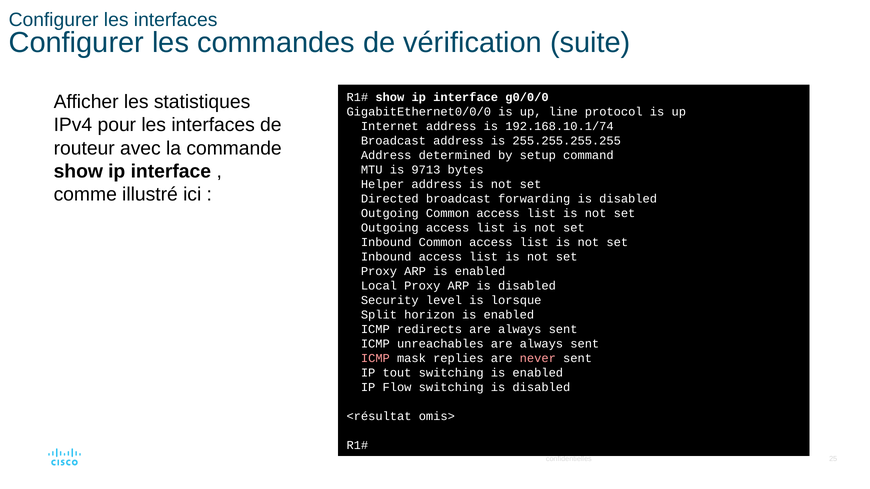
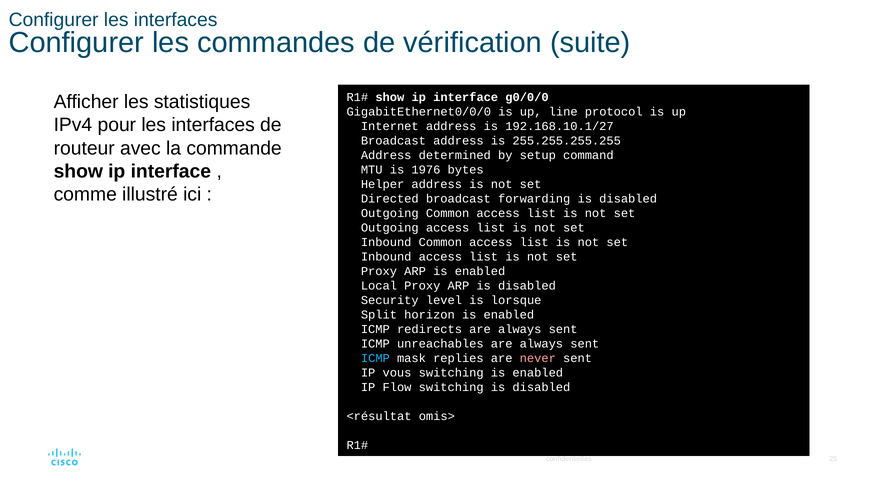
192.168.10.1/74: 192.168.10.1/74 -> 192.168.10.1/27 (560, 126)
9713: 9713 -> 1976 (426, 170)
ICMP colour: pink -> light blue (375, 359)
tout: tout -> vous (397, 373)
